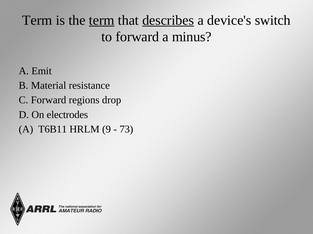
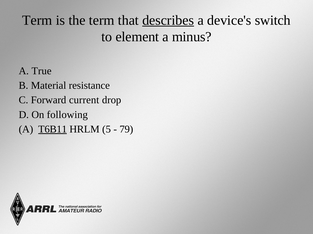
term underline: present -> none (102, 20)
to forward: forward -> element (137, 37)
Emit: Emit -> True (42, 71)
regions: regions -> current (84, 100)
electrodes: electrodes -> following (67, 115)
T6B11 underline: none -> present (53, 130)
9: 9 -> 5 (107, 130)
73: 73 -> 79 (126, 130)
